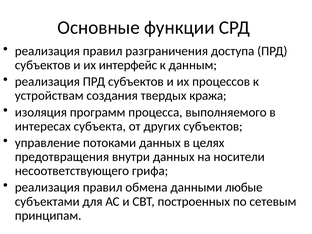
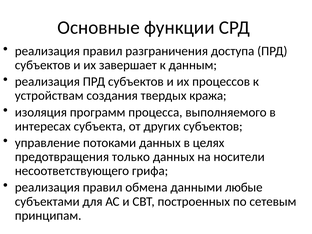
интерфейс: интерфейс -> завершает (128, 65)
внутри: внутри -> только (131, 157)
